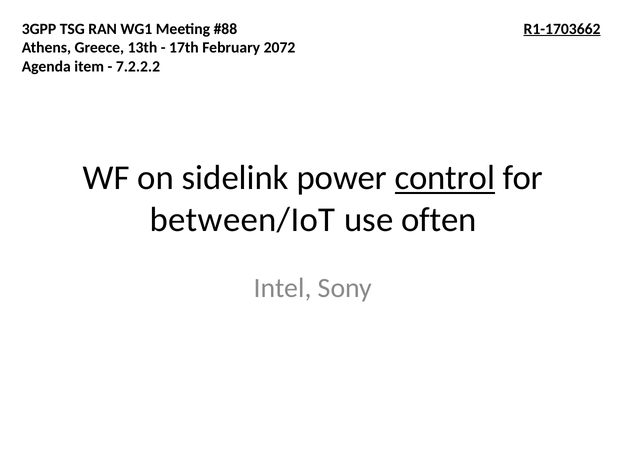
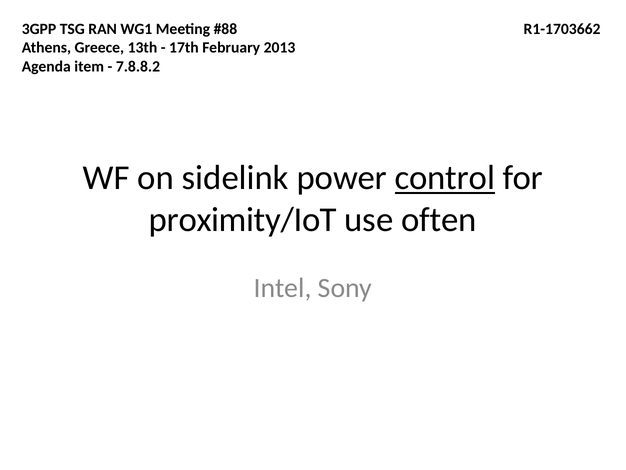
R1-1703662 underline: present -> none (562, 29)
2072: 2072 -> 2013 (280, 48)
7.2.2.2: 7.2.2.2 -> 7.8.8.2 (138, 66)
between/IoT: between/IoT -> proximity/IoT (243, 219)
